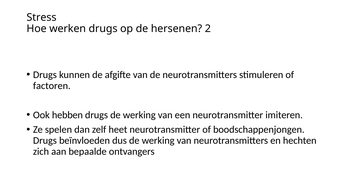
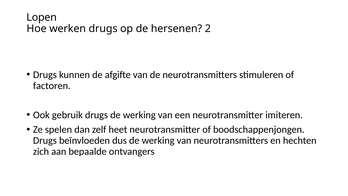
Stress: Stress -> Lopen (42, 17)
hebben: hebben -> gebruik (67, 115)
